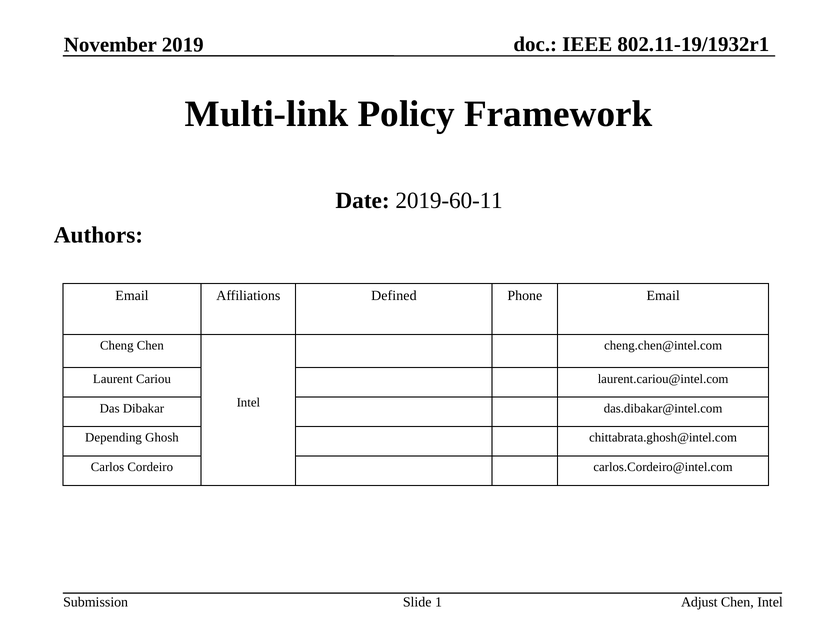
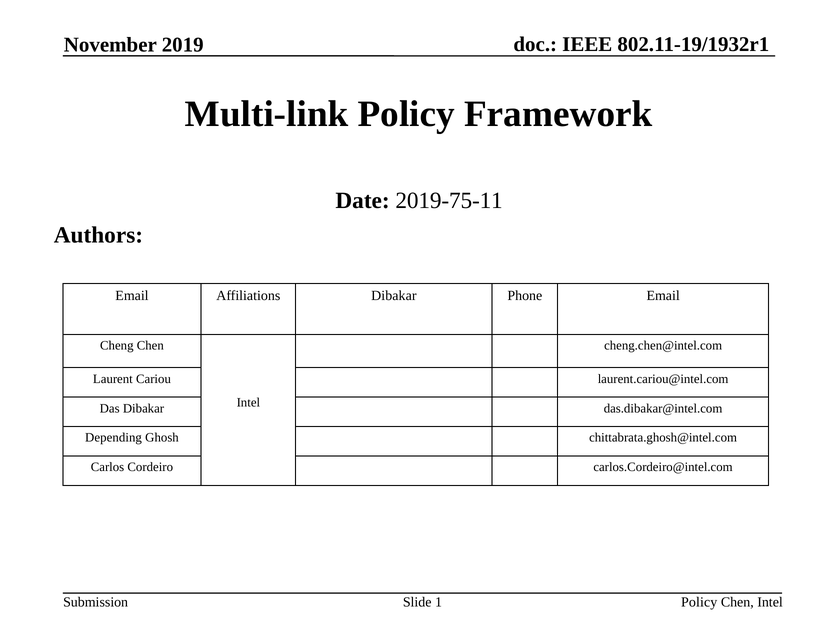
2019-60-11: 2019-60-11 -> 2019-75-11 (449, 200)
Affiliations Defined: Defined -> Dibakar (394, 296)
Adjust: Adjust -> Policy (699, 603)
